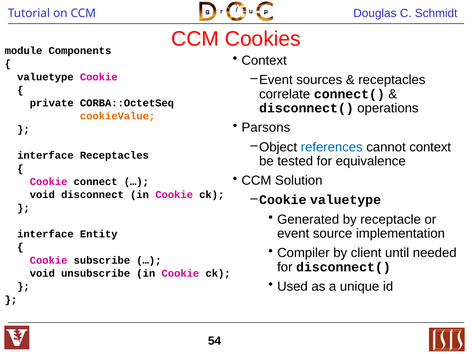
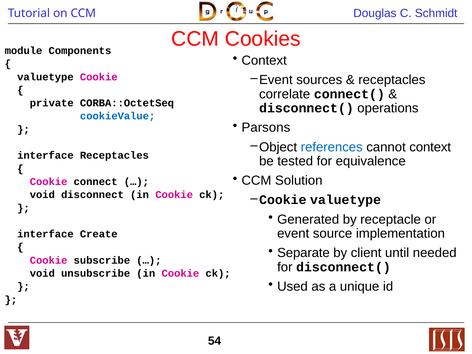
cookieValue colour: orange -> blue (118, 116)
Entity: Entity -> Create (99, 234)
Compiler: Compiler -> Separate (303, 253)
